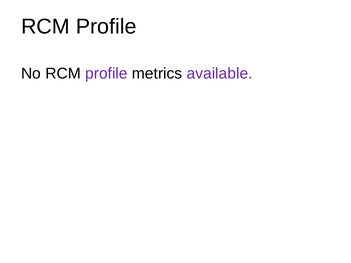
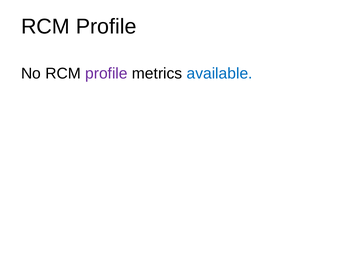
available colour: purple -> blue (220, 74)
